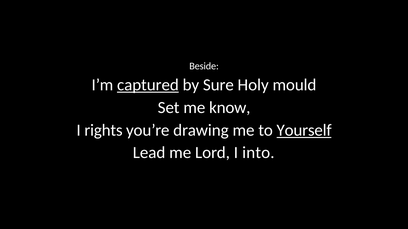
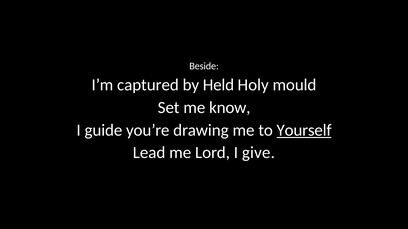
captured underline: present -> none (148, 85)
Sure: Sure -> Held (218, 85)
rights: rights -> guide (103, 130)
into: into -> give (258, 153)
